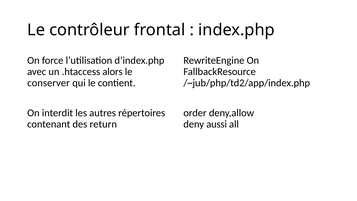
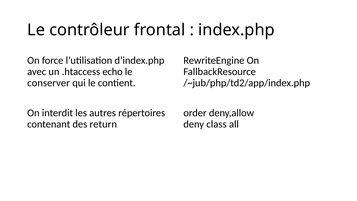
alors: alors -> echo (113, 72)
aussi: aussi -> class (216, 124)
